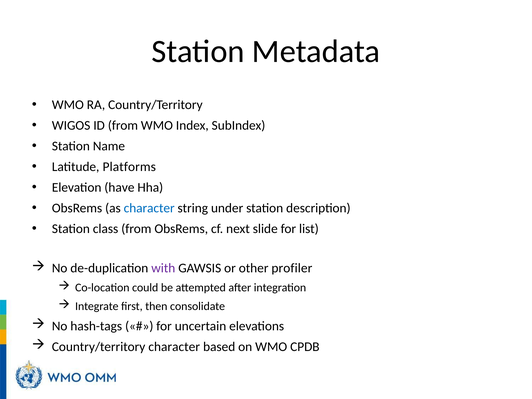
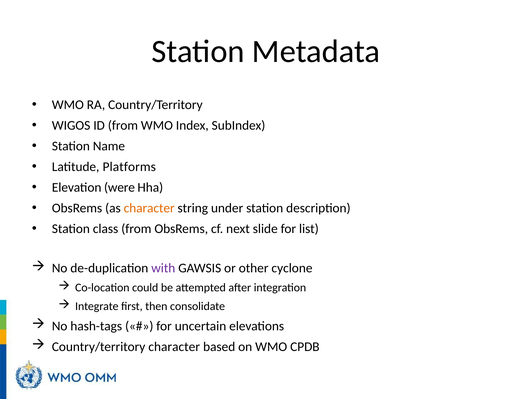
have: have -> were (120, 187)
character colour: blue -> orange (149, 208)
profiler: profiler -> cyclone (292, 268)
